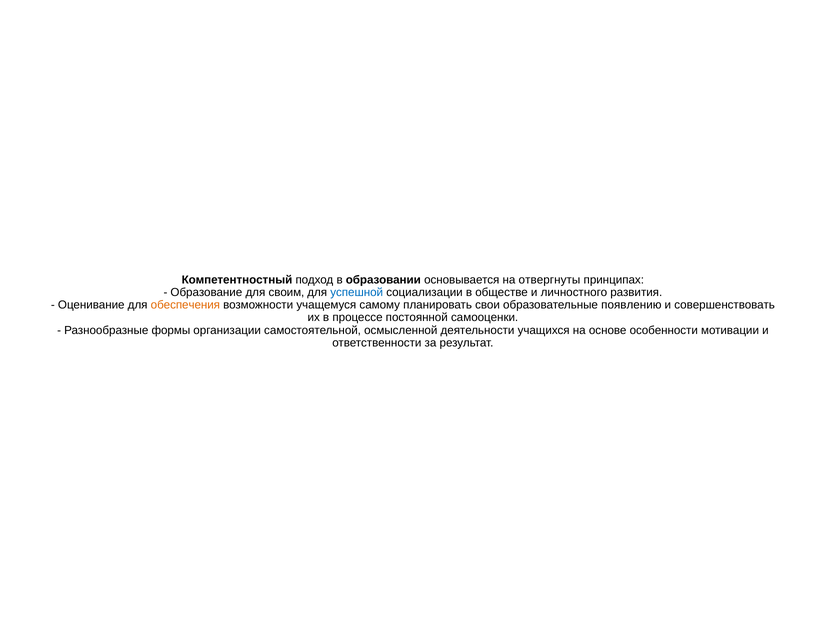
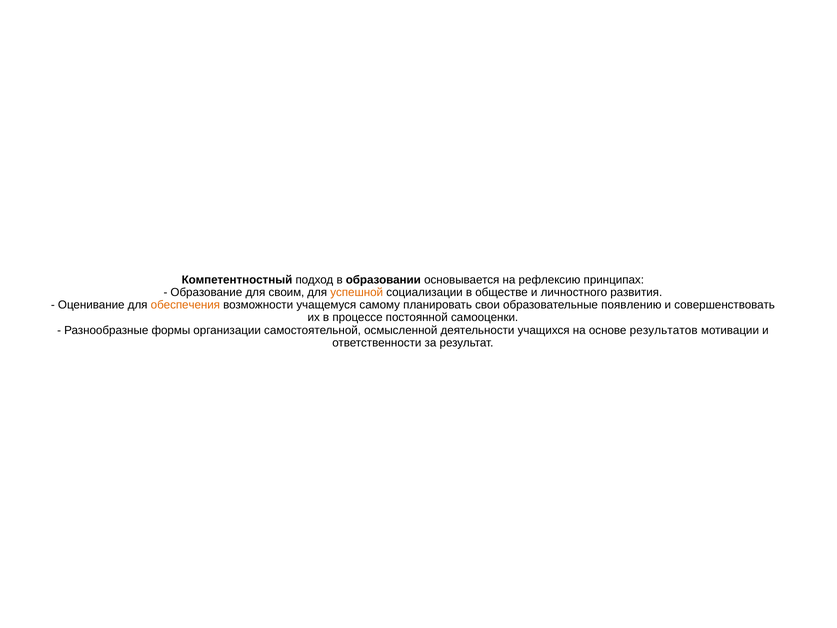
отвергнуты: отвергнуты -> рефлексию (549, 280)
успешной colour: blue -> orange (357, 292)
особенности: особенности -> результатов (664, 330)
